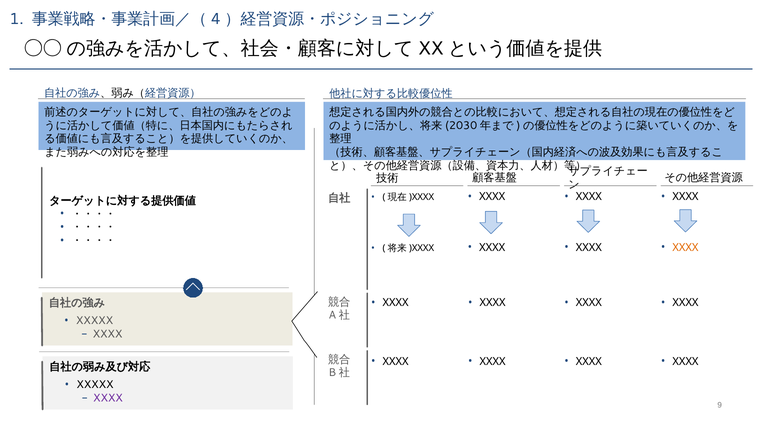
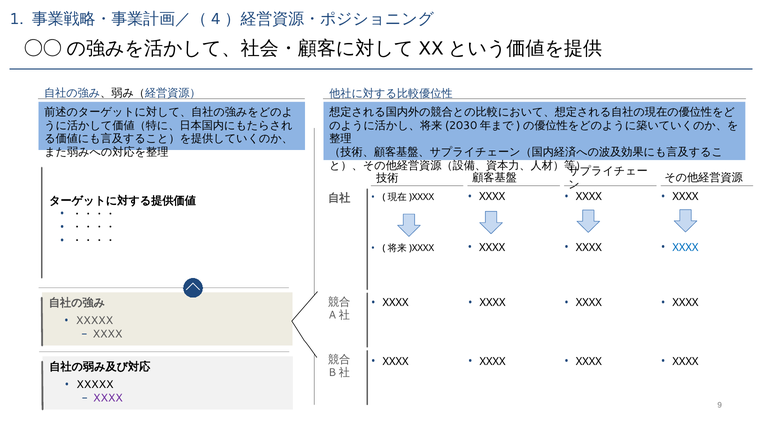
XXXX colour: orange -> blue (685, 248)
